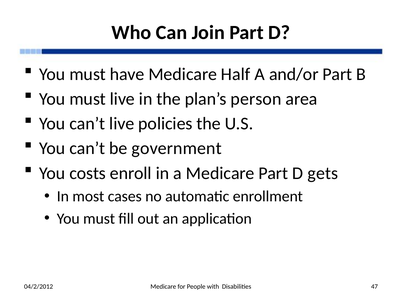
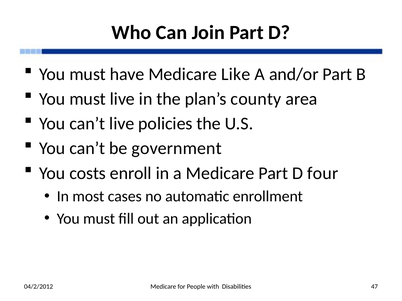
Half: Half -> Like (236, 74)
person: person -> county (256, 99)
gets: gets -> four (323, 173)
